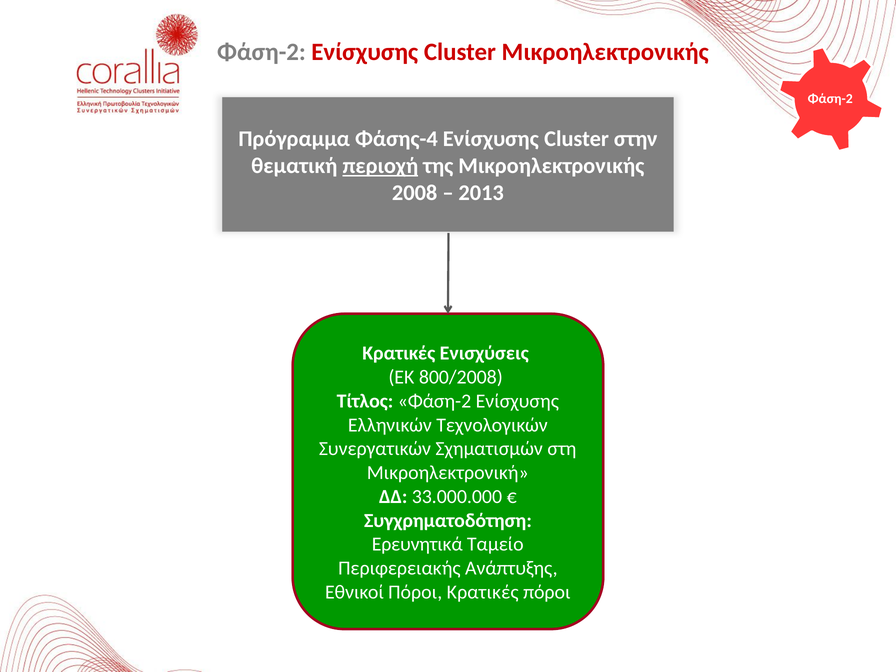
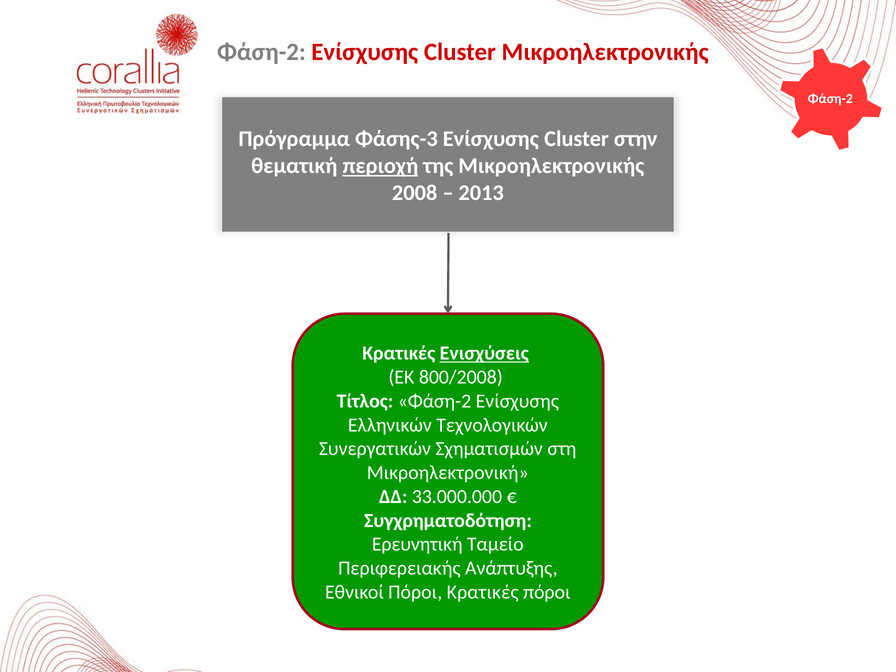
Φάσης-4: Φάσης-4 -> Φάσης-3 (396, 139)
Ενισχύσεις underline: none -> present (484, 353)
Ερευνητικά: Ερευνητικά -> Ερευνητική (417, 544)
